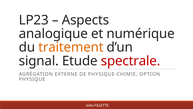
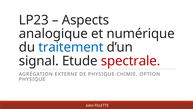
traitement colour: orange -> blue (71, 47)
